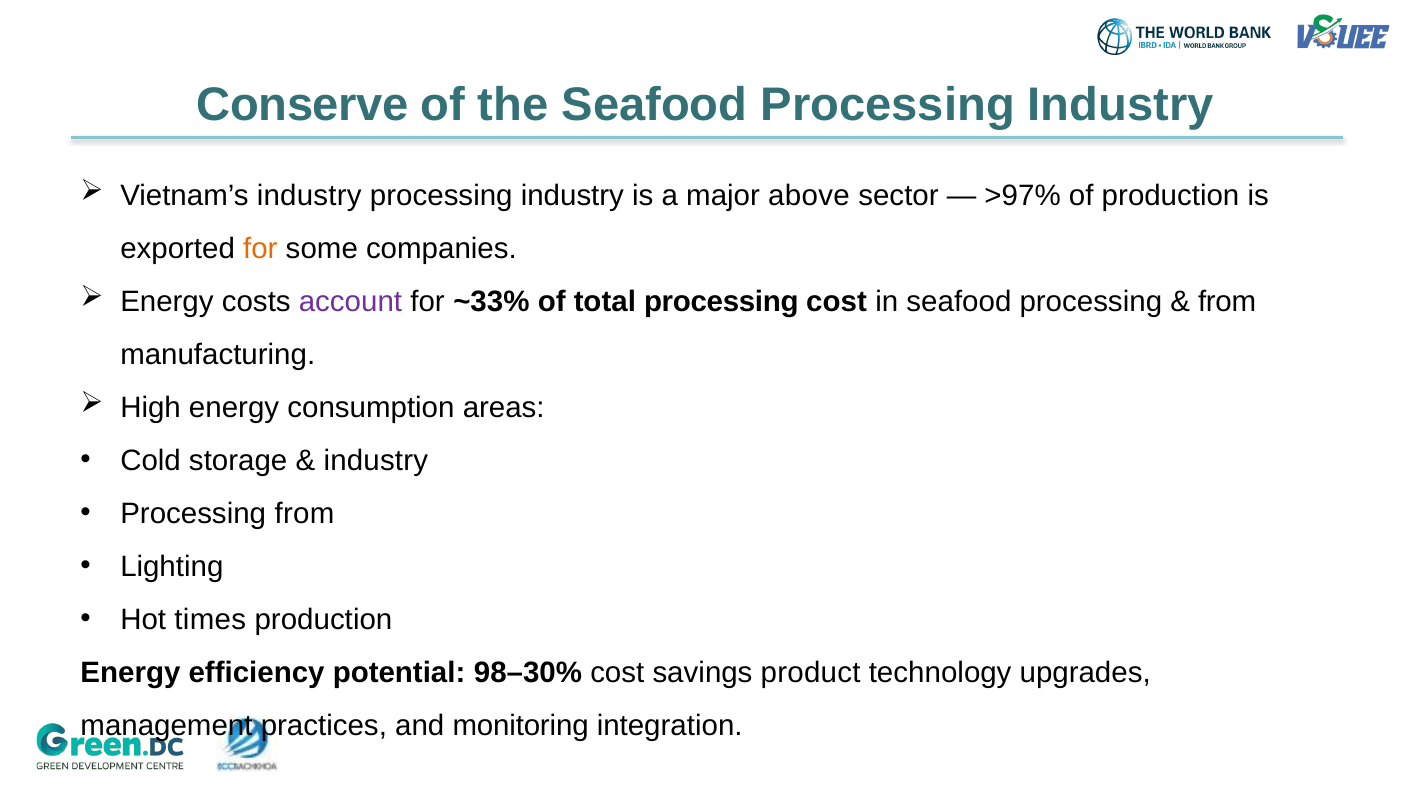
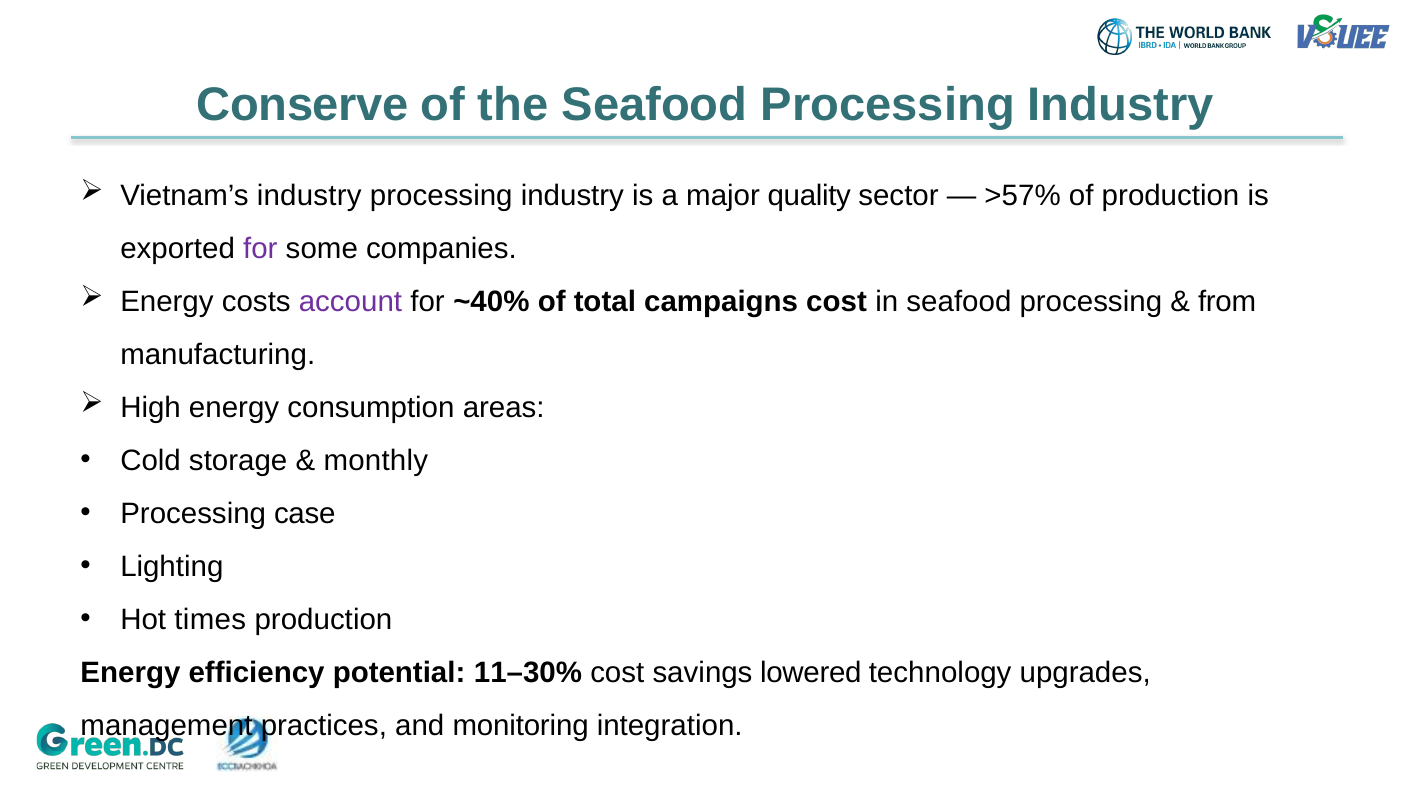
above: above -> quality (809, 195)
>97%: >97% -> >57% (1023, 195)
for colour: orange -> purple (260, 248)
~33%: ~33% -> ~40% (491, 301)
total processing: processing -> campaigns (721, 301)
industry: industry -> monthly (376, 461)
Processing from: from -> case (305, 514)
98–30%: 98–30% -> 11–30% (528, 673)
product: product -> lowered (811, 673)
